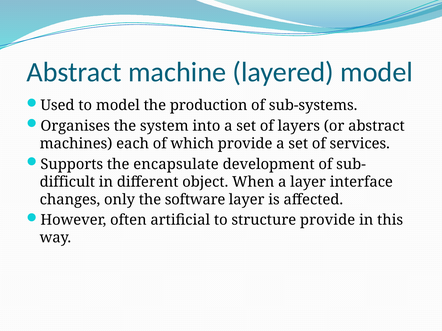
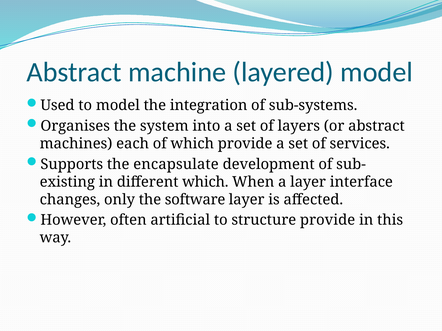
production: production -> integration (209, 106)
difficult: difficult -> existing (67, 182)
different object: object -> which (205, 182)
